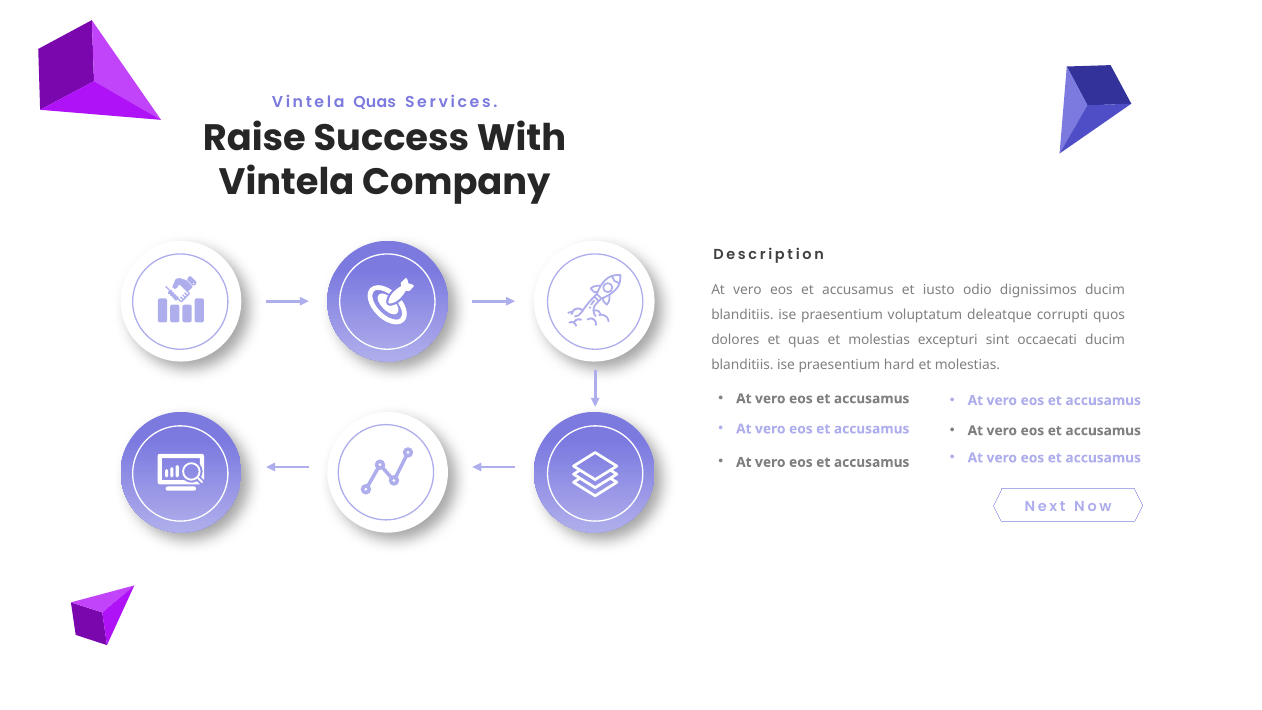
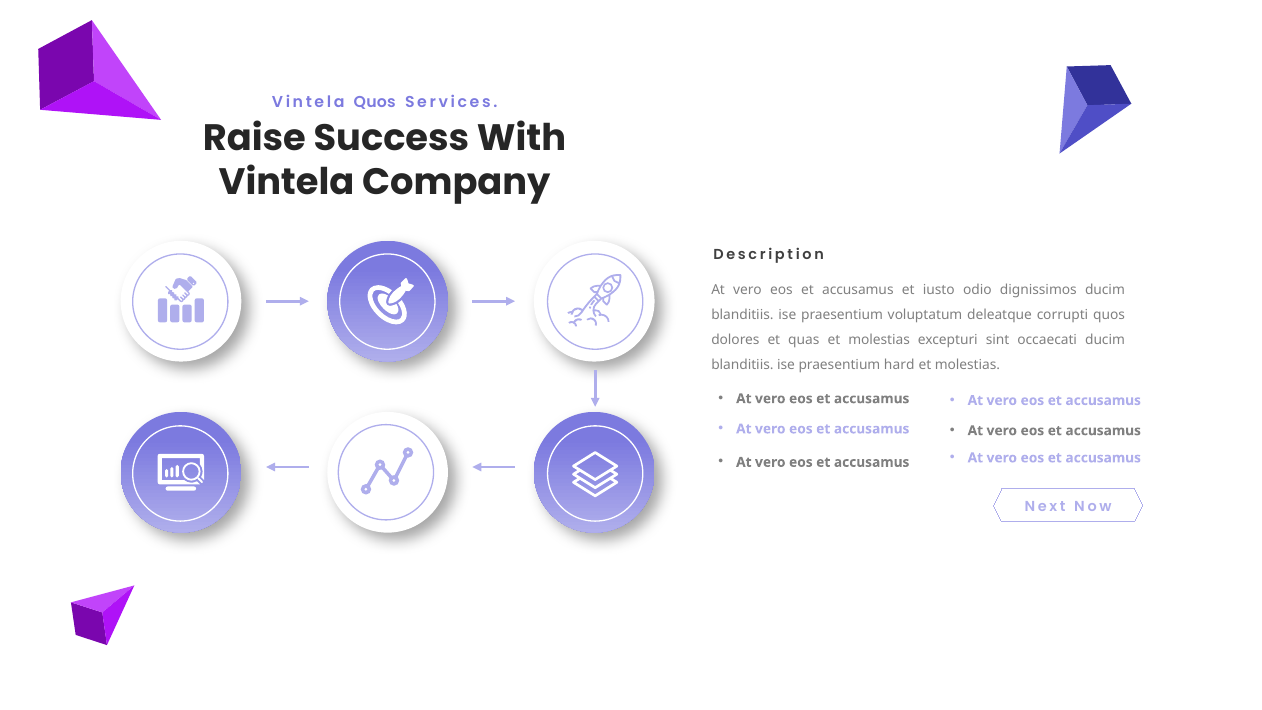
Vintela Quas: Quas -> Quos (375, 102)
